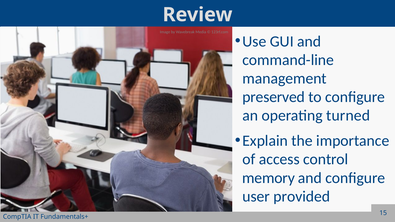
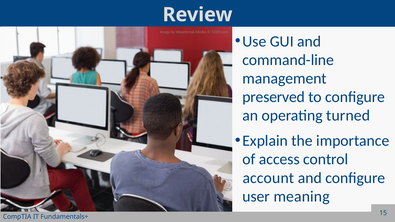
memory: memory -> account (268, 178)
provided: provided -> meaning (302, 197)
